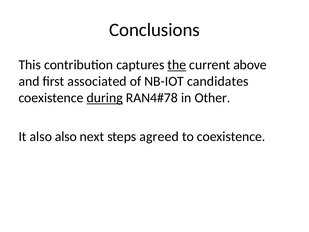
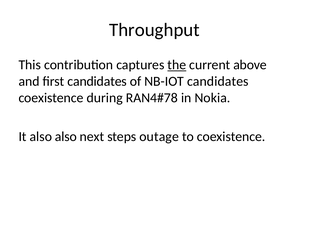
Conclusions: Conclusions -> Throughput (154, 30)
first associated: associated -> candidates (97, 81)
during underline: present -> none (105, 98)
Other: Other -> Nokia (212, 98)
agreed: agreed -> outage (159, 136)
